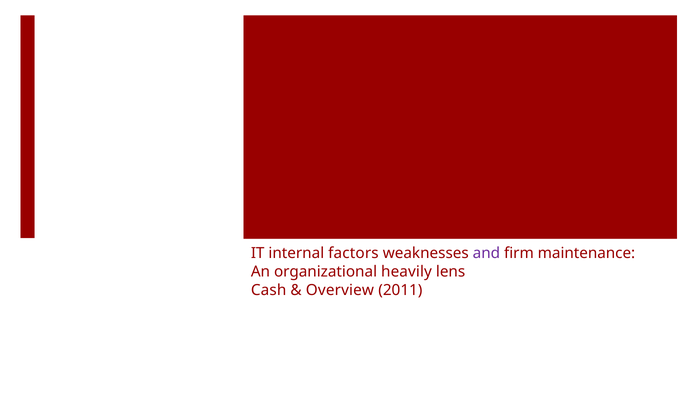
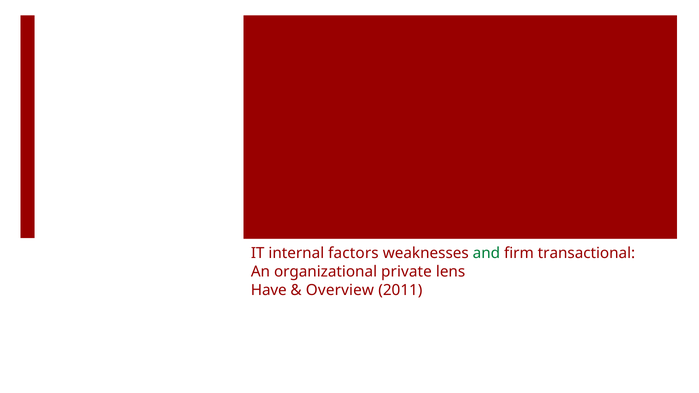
and colour: purple -> green (486, 253)
maintenance: maintenance -> transactional (586, 253)
heavily: heavily -> private (406, 272)
Cash: Cash -> Have (269, 290)
